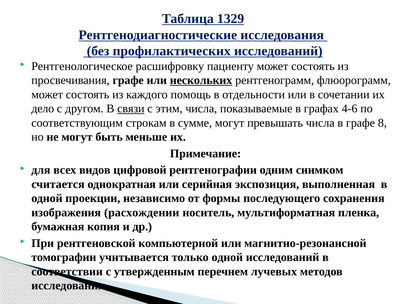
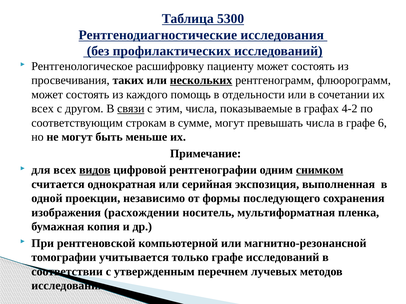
1329: 1329 -> 5300 (231, 19)
просвечивания графе: графе -> таких (128, 80)
дело: дело -> всех (43, 109)
4-6: 4-6 -> 4-2 (350, 109)
8: 8 -> 6 (382, 123)
видов underline: none -> present (95, 170)
снимком underline: none -> present (320, 170)
только одной: одной -> графе (227, 258)
